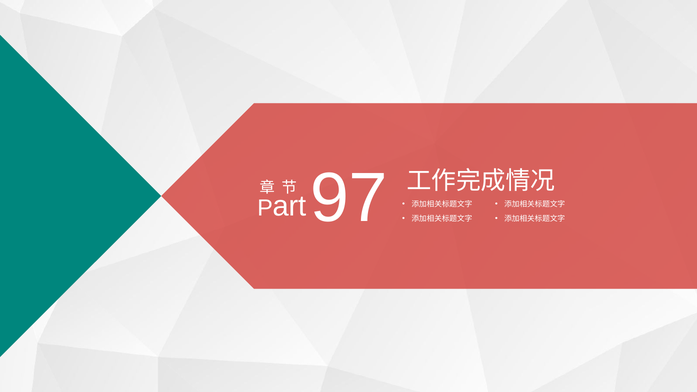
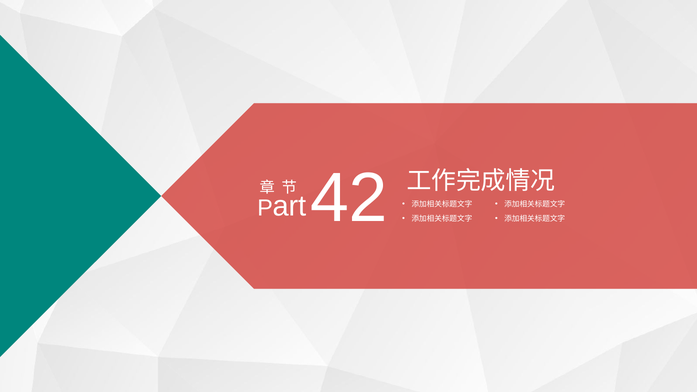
97: 97 -> 42 (349, 198)
